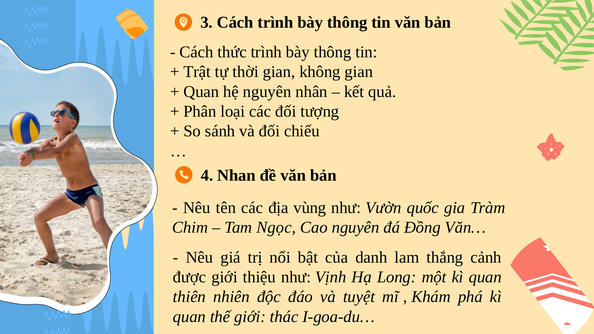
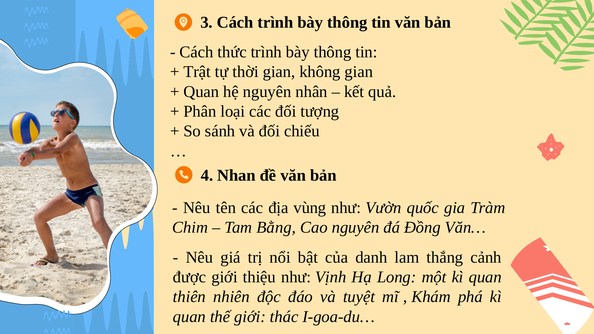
Ngọc: Ngọc -> Bằng (276, 228)
